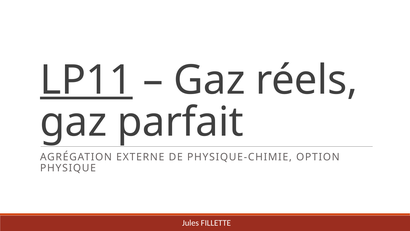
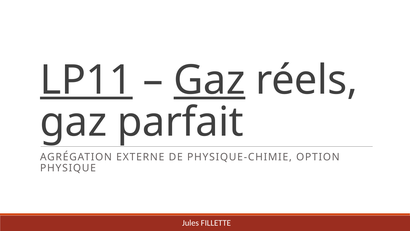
Gaz underline: none -> present (209, 80)
